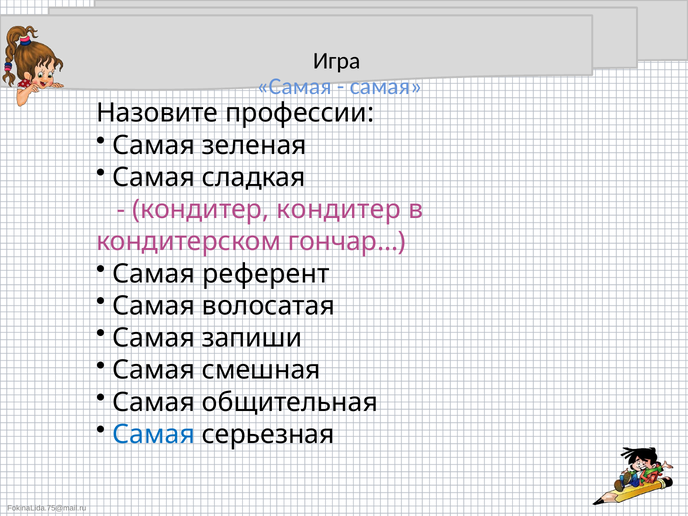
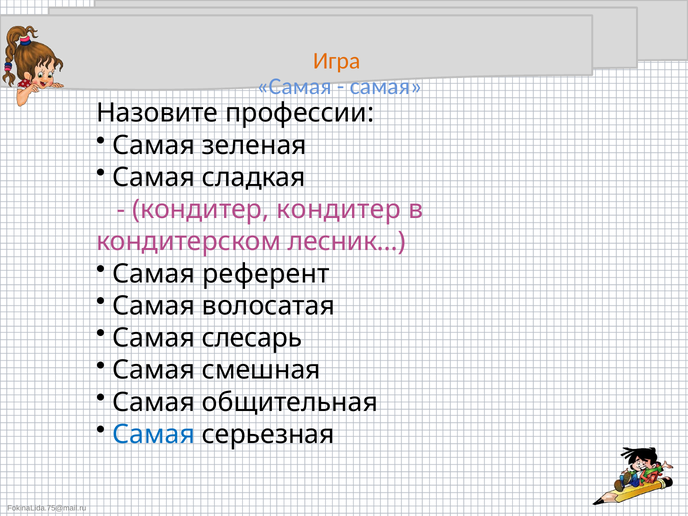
Игра colour: black -> orange (337, 61)
гончар…: гончар… -> лесник… (347, 242)
запиши: запиши -> слесарь (252, 338)
